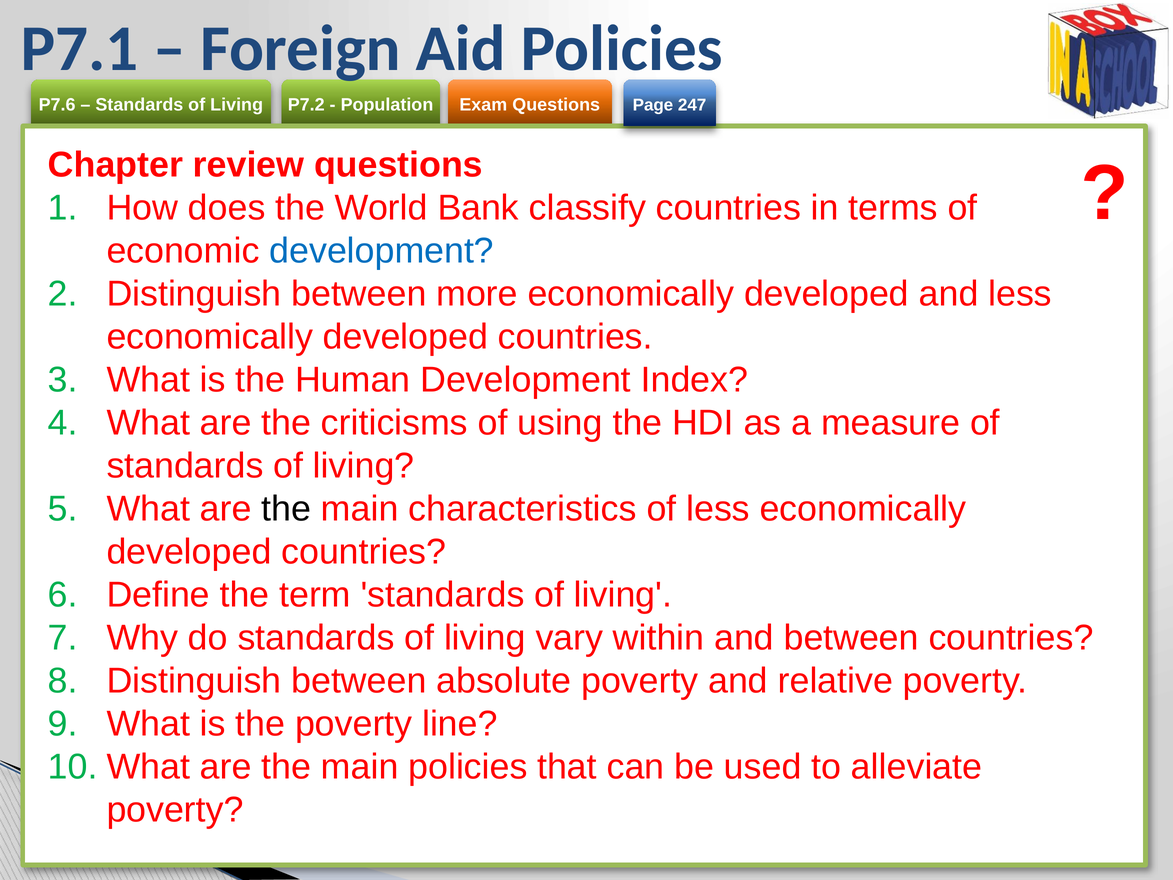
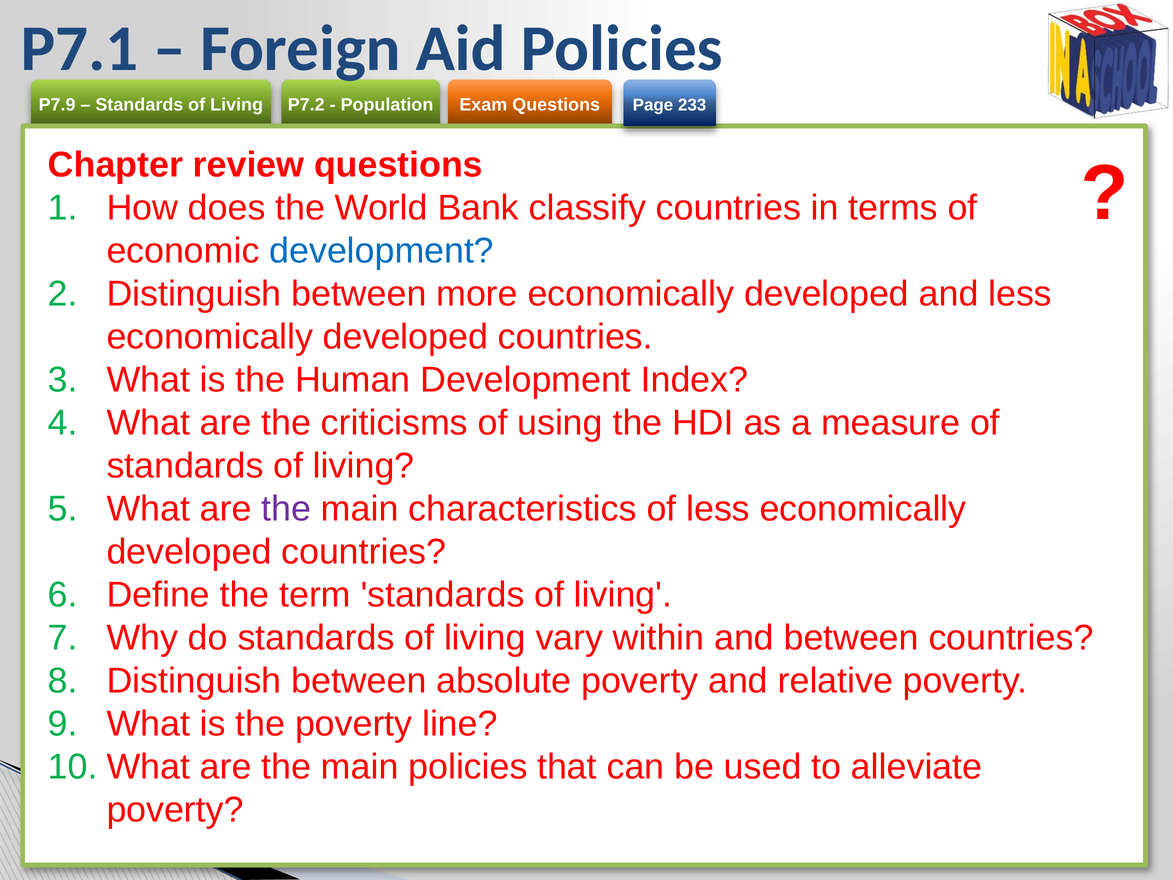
P7.6: P7.6 -> P7.9 (57, 105)
247: 247 -> 233 (692, 105)
the colour: black -> purple (286, 509)
